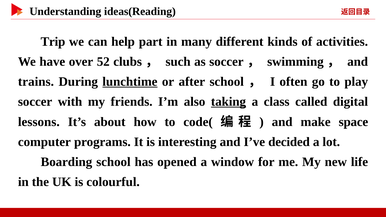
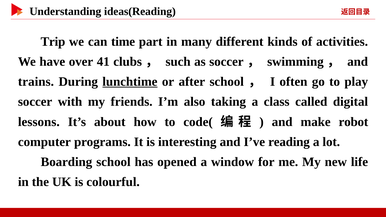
help: help -> time (123, 42)
52: 52 -> 41 (103, 62)
taking underline: present -> none (228, 102)
space: space -> robot (353, 122)
decided: decided -> reading (289, 142)
